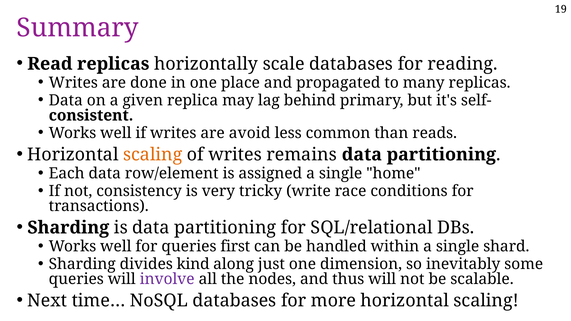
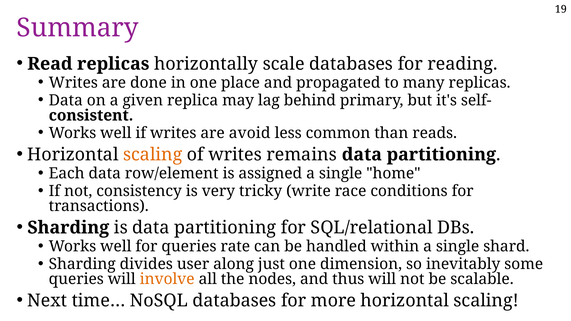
first: first -> rate (235, 247)
kind: kind -> user (193, 264)
involve colour: purple -> orange (167, 279)
